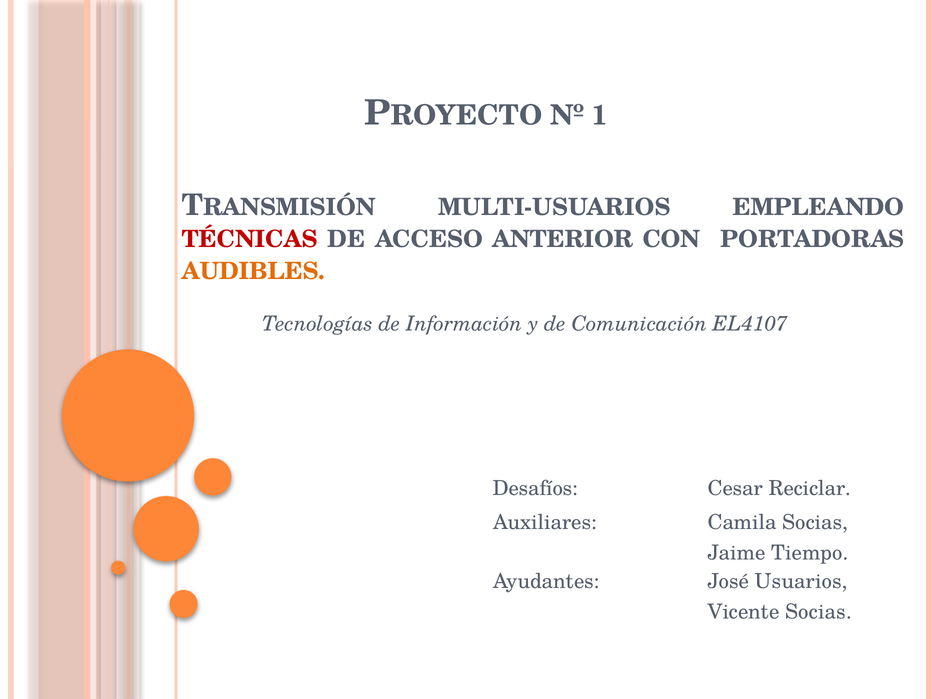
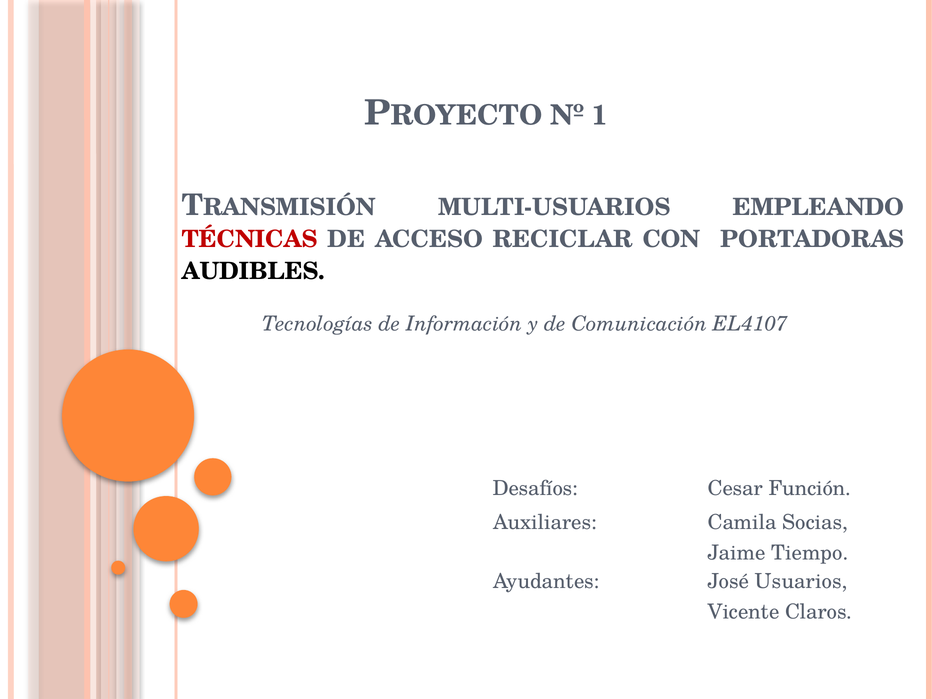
ANTERIOR: ANTERIOR -> RECICLAR (563, 239)
AUDIBLES colour: orange -> black (253, 272)
Reciclar: Reciclar -> Función (810, 488)
Vicente Socias: Socias -> Claros (819, 612)
